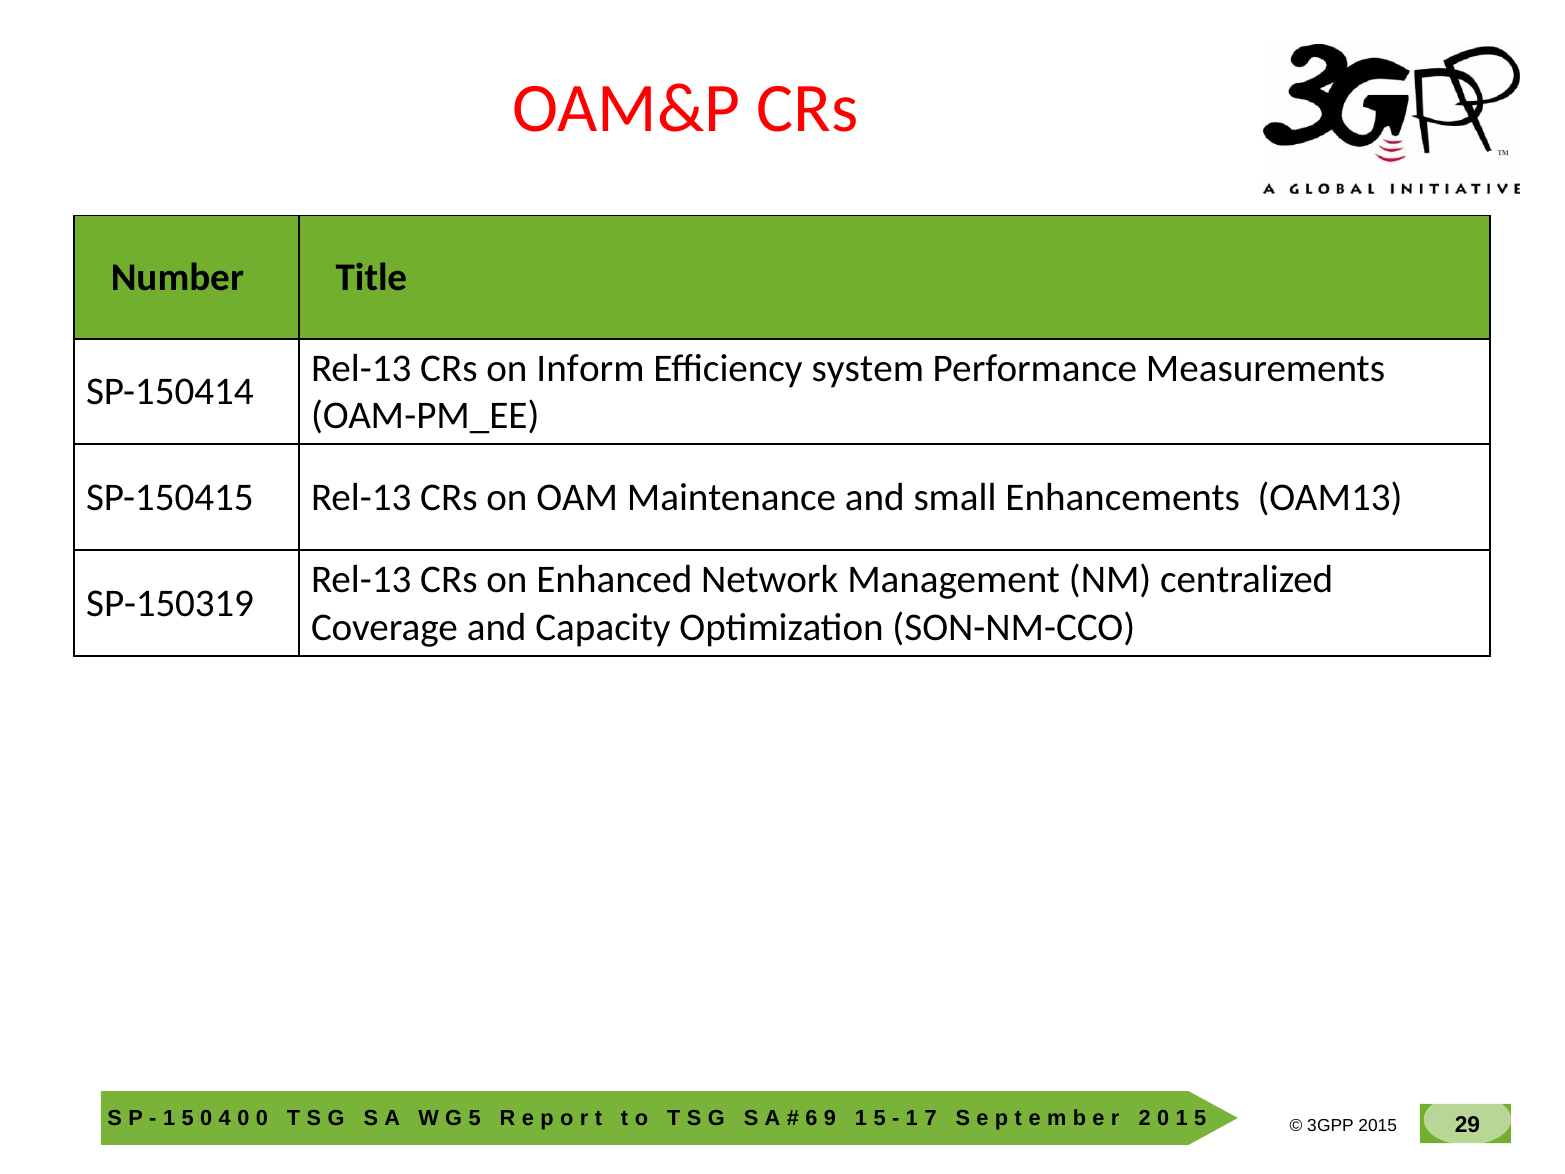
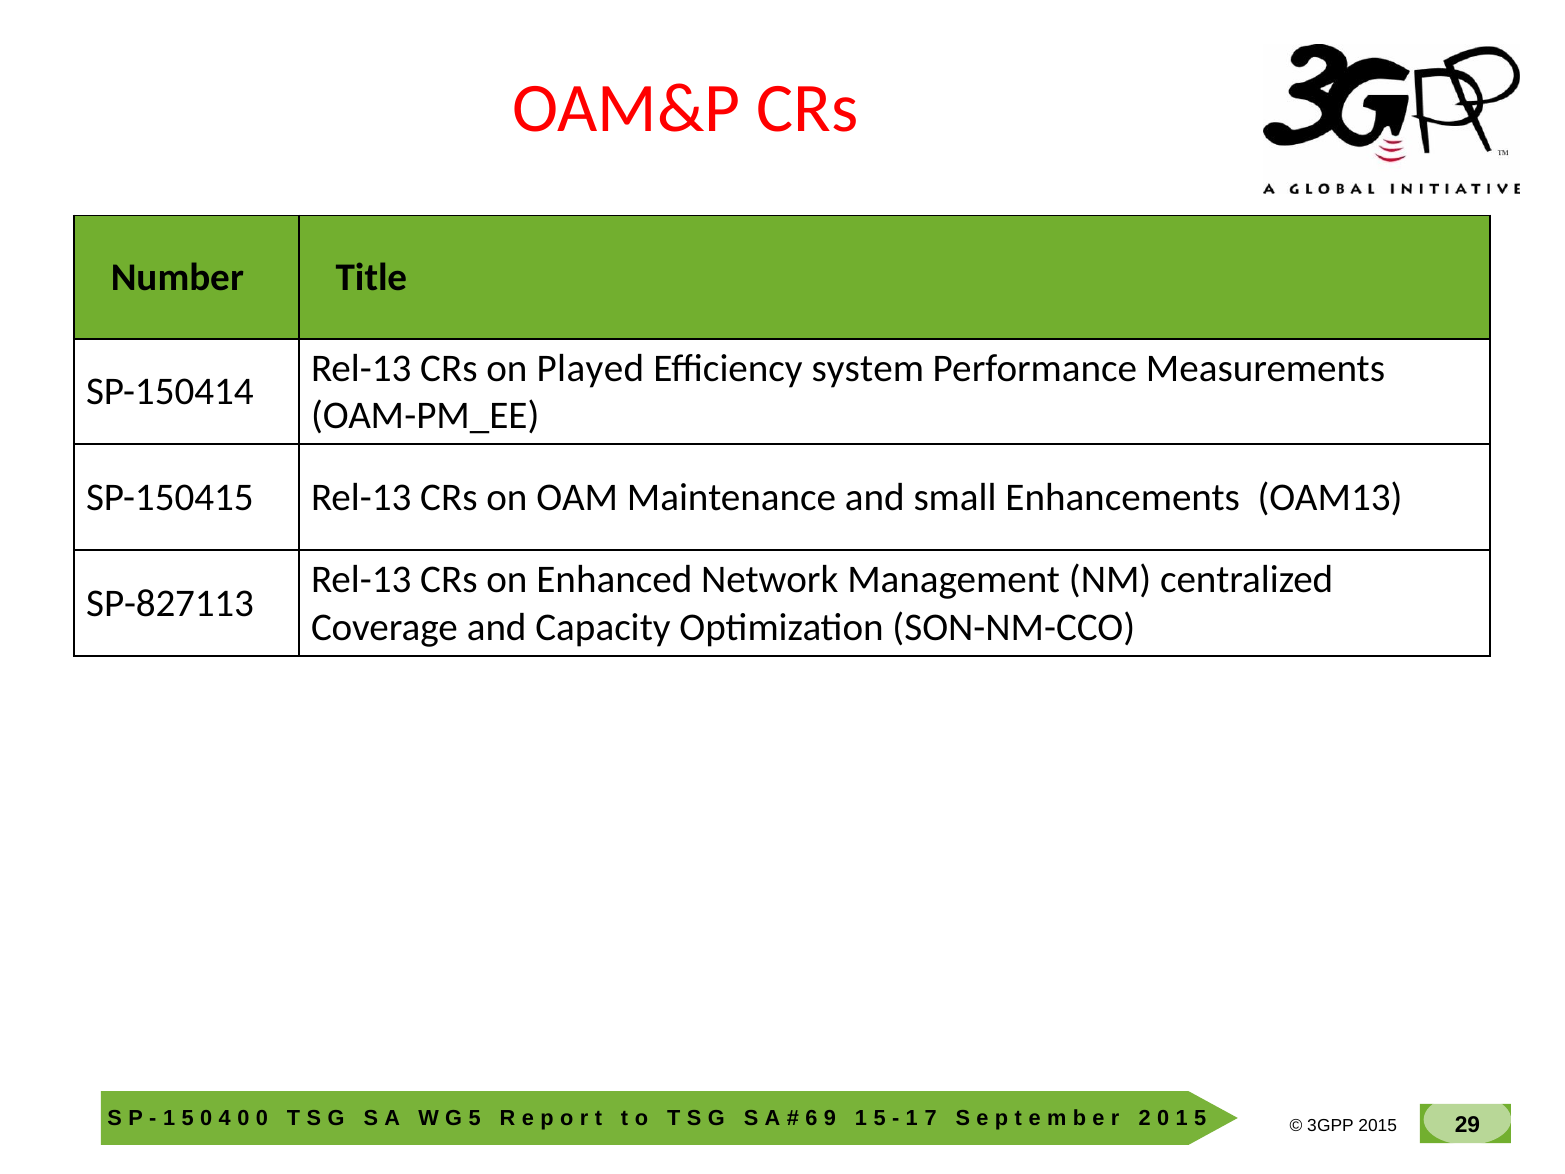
Inform: Inform -> Played (590, 368)
SP-150319: SP-150319 -> SP-827113 (170, 603)
